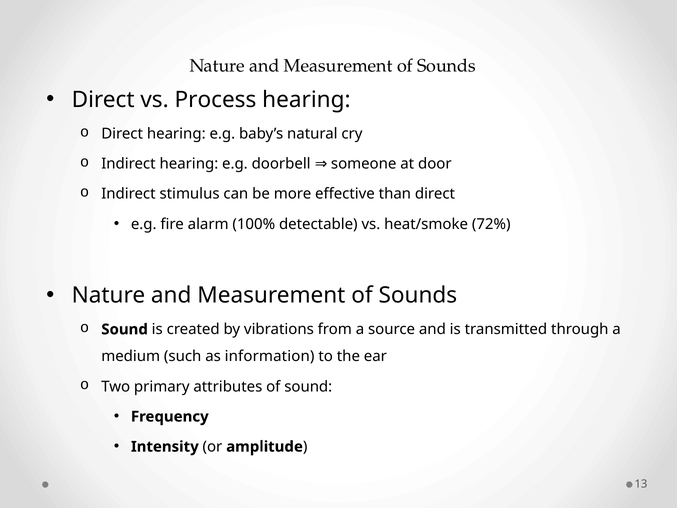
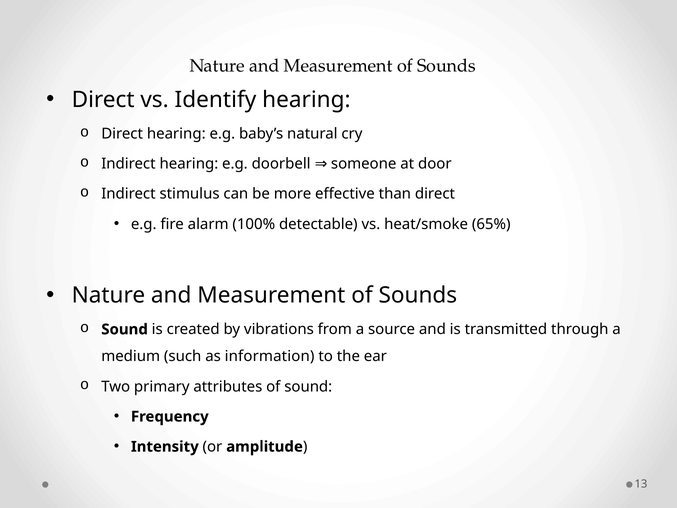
Process: Process -> Identify (215, 100)
72%: 72% -> 65% (491, 224)
